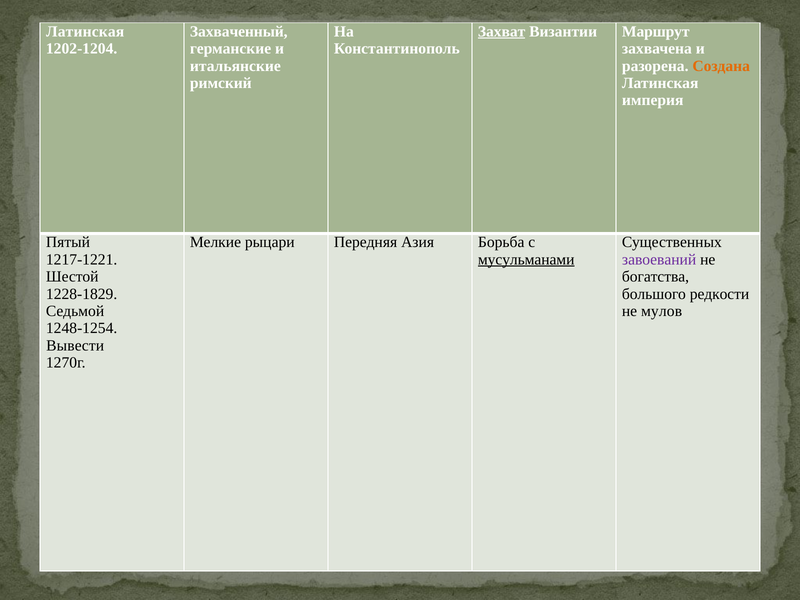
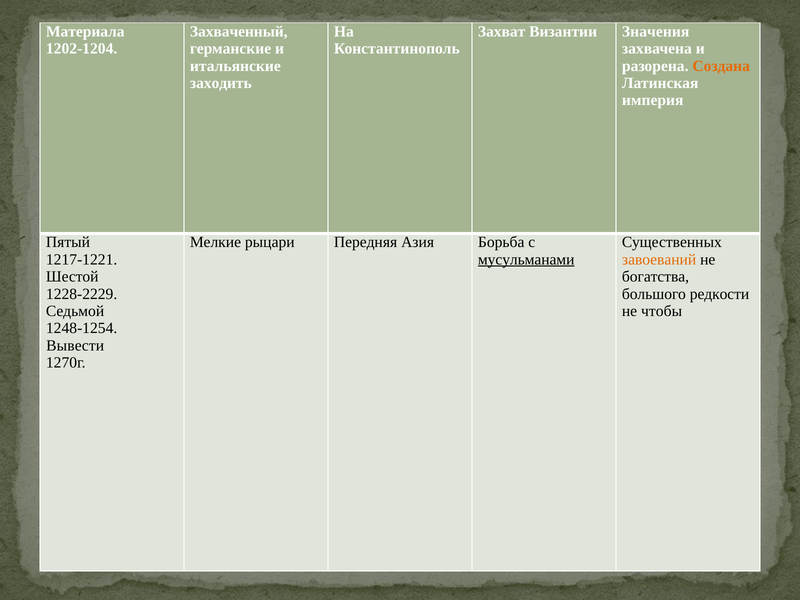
Латинская: Латинская -> Материала (85, 31)
Захват underline: present -> none (502, 31)
Маршрут: Маршрут -> Значения (656, 31)
римский: римский -> заходить (221, 83)
завоеваний colour: purple -> orange (659, 259)
1228-1829: 1228-1829 -> 1228-2229 (82, 294)
мулов: мулов -> чтобы (662, 311)
